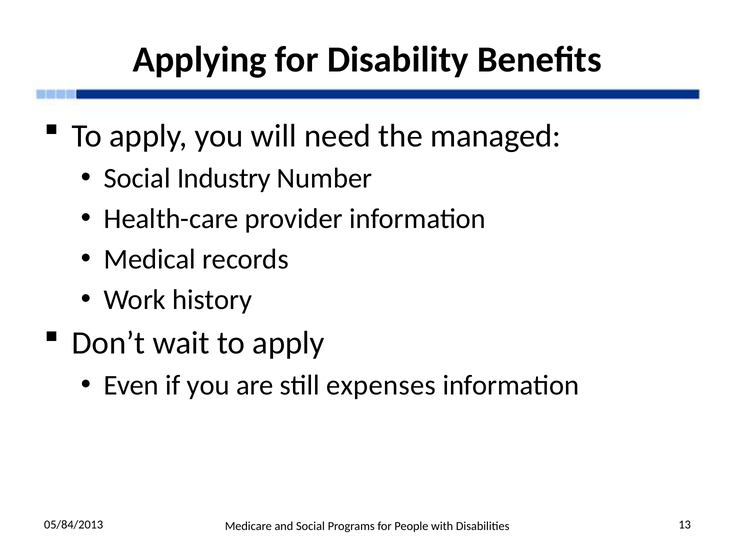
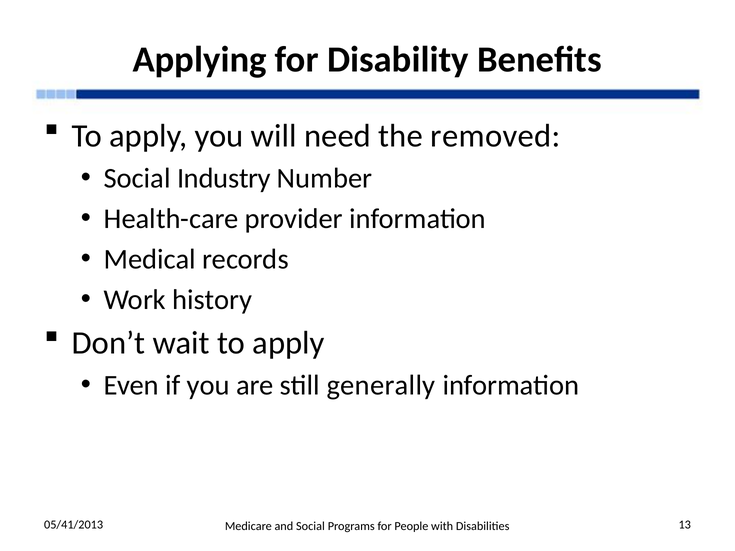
managed: managed -> removed (495, 136)
expenses: expenses -> generally (381, 386)
05/84/2013: 05/84/2013 -> 05/41/2013 (74, 525)
